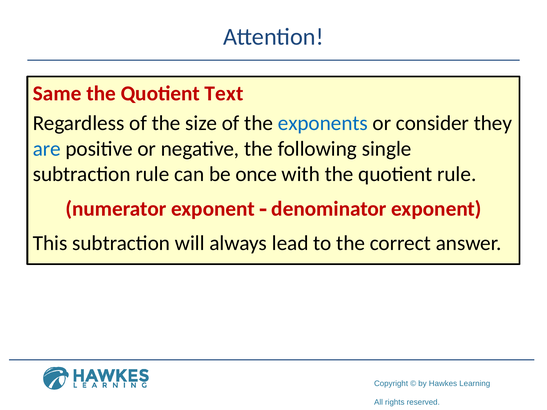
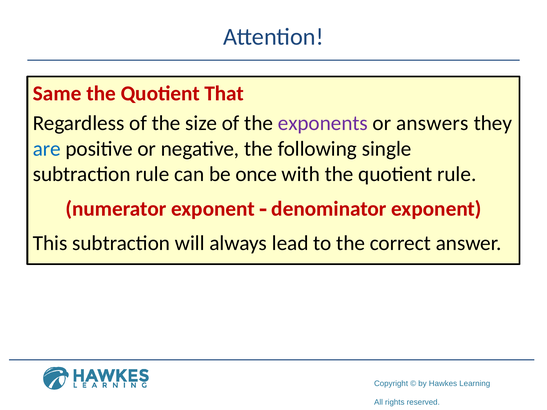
Text: Text -> That (224, 94)
exponents colour: blue -> purple (323, 123)
consider: consider -> answers (432, 123)
